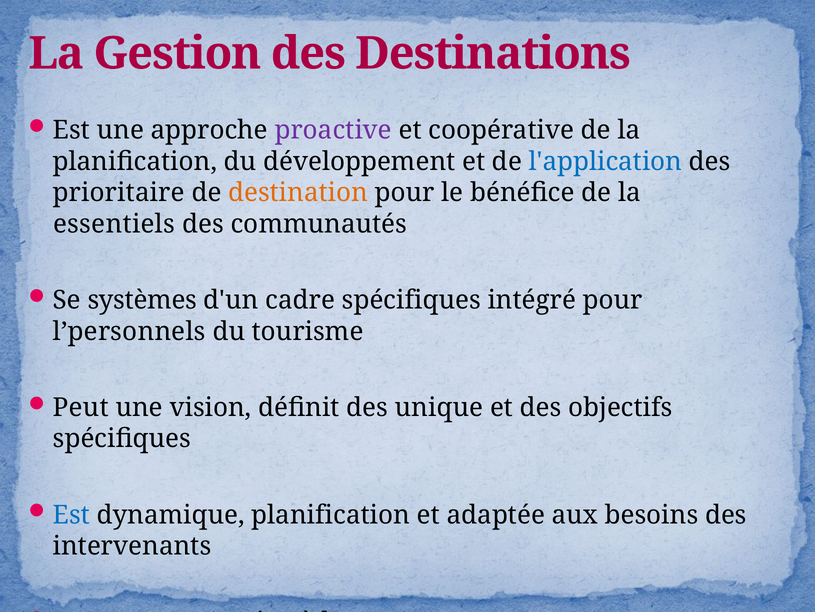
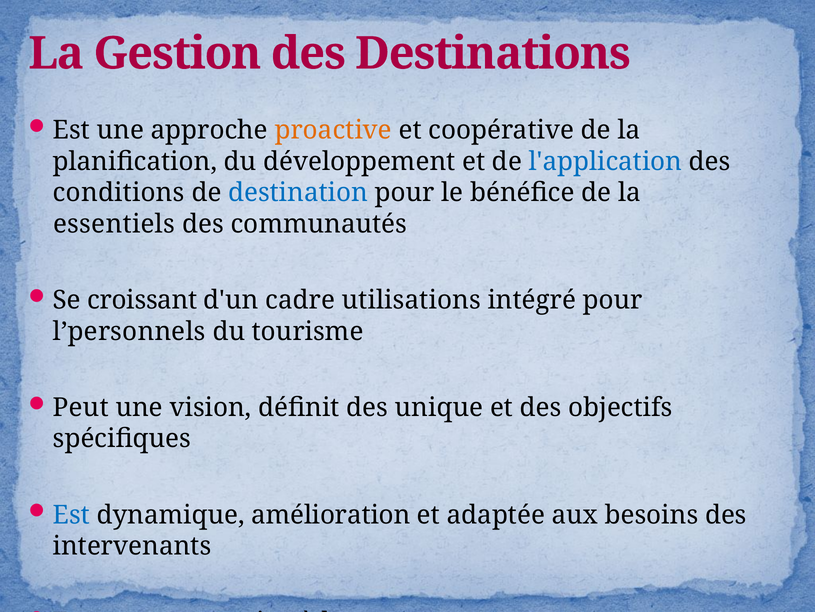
proactive colour: purple -> orange (333, 130)
prioritaire: prioritaire -> conditions (119, 193)
destination colour: orange -> blue (298, 193)
systèmes: systèmes -> croissant (142, 300)
cadre spécifiques: spécifiques -> utilisations (411, 300)
dynamique planification: planification -> amélioration (331, 514)
